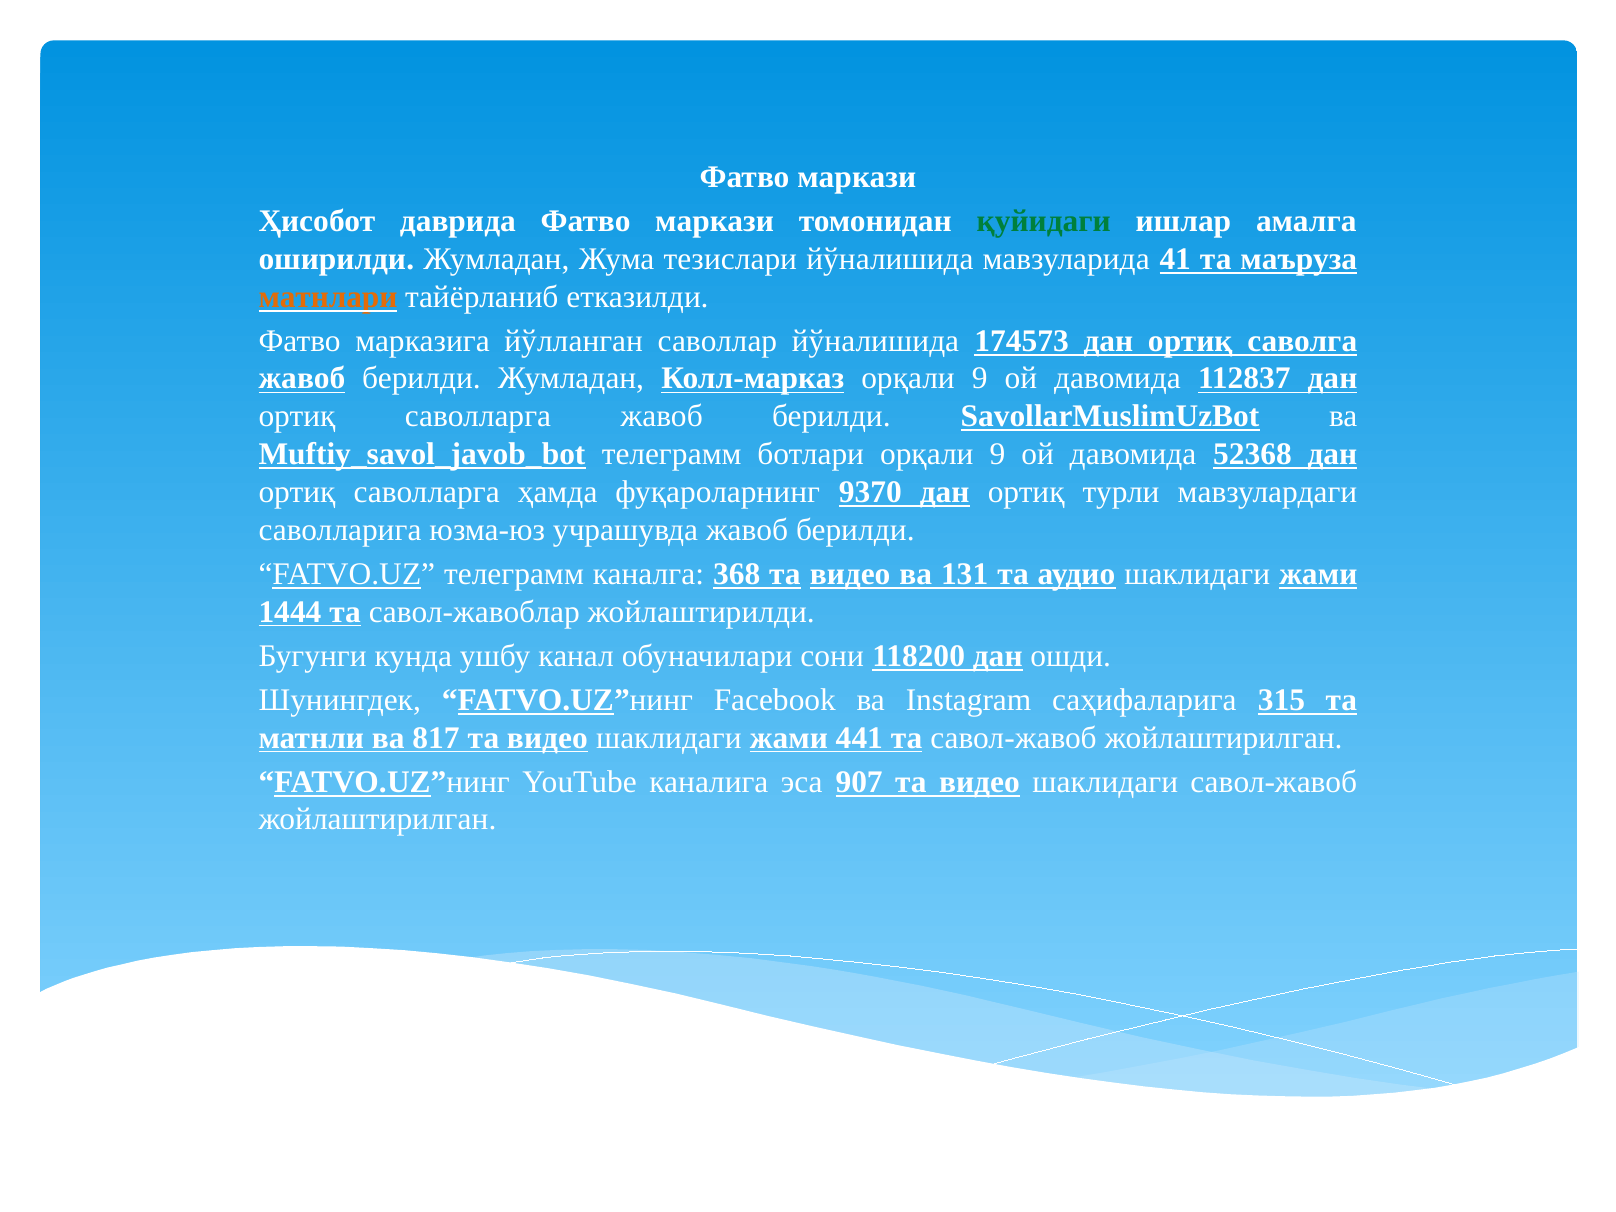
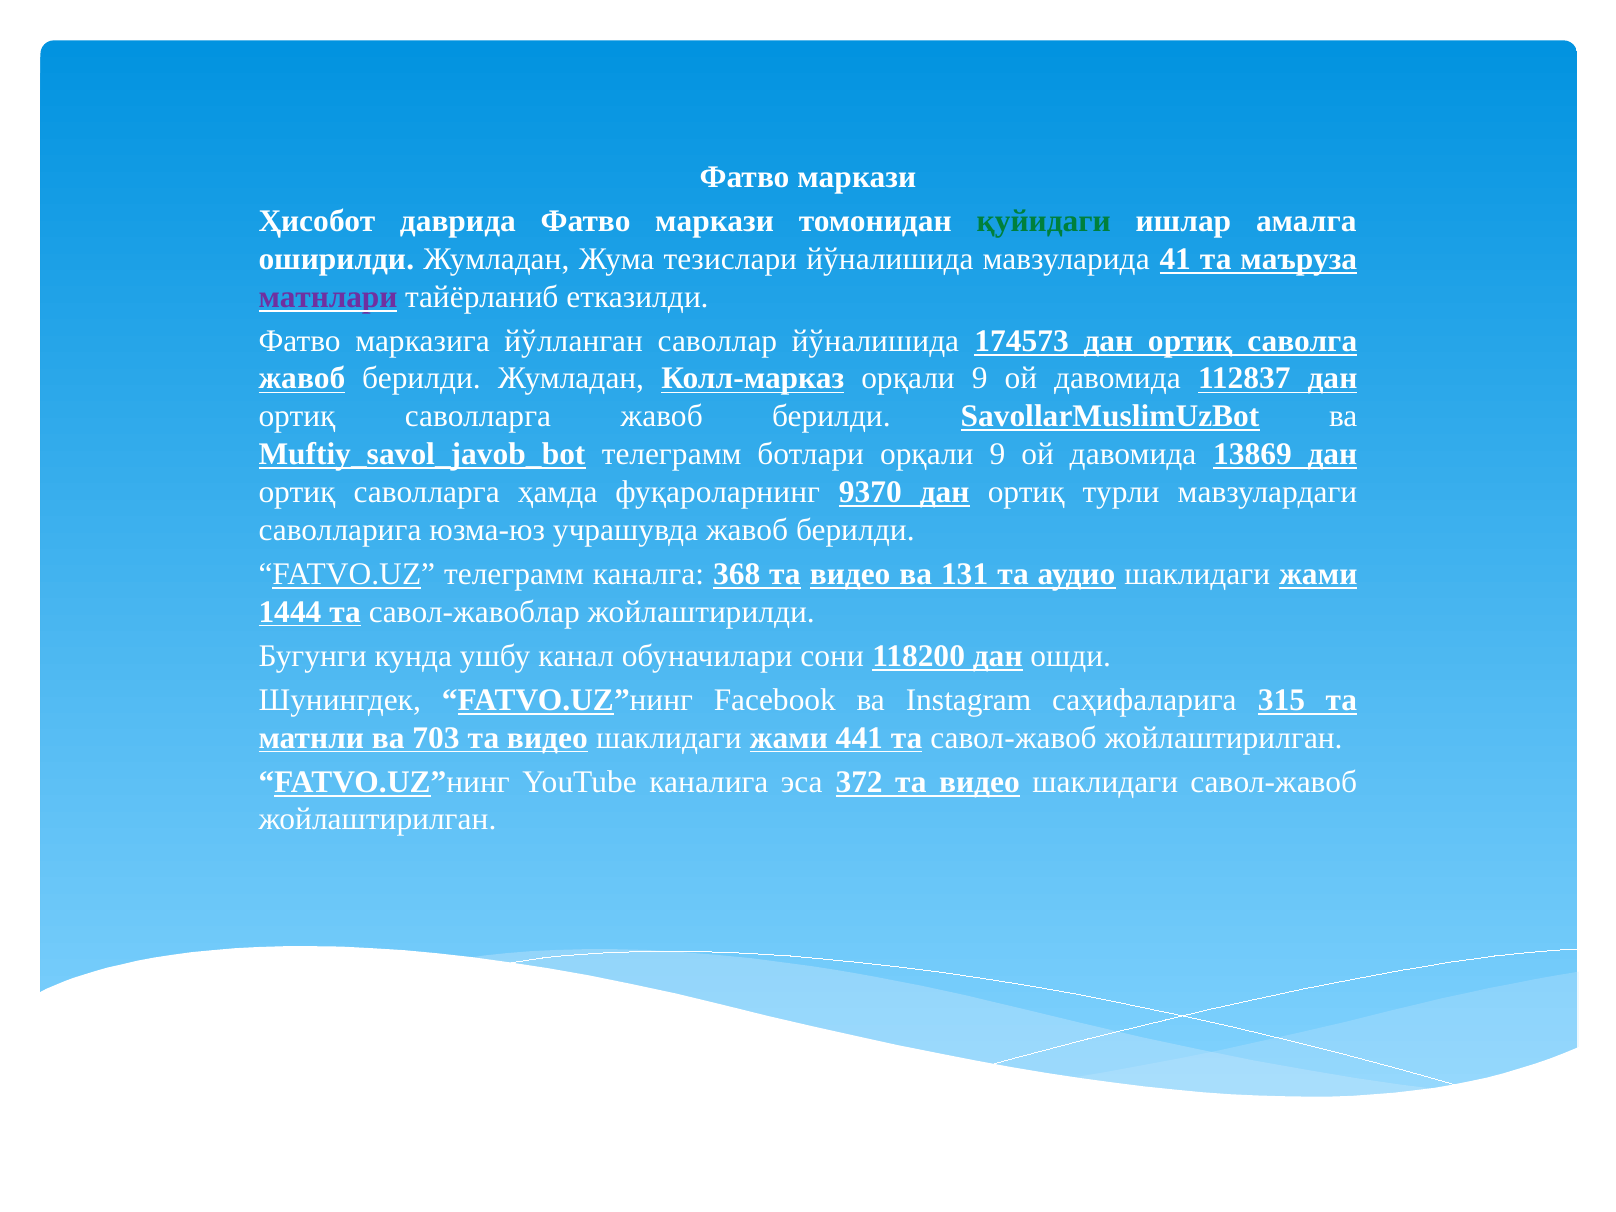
матнлари colour: orange -> purple (328, 297)
52368: 52368 -> 13869 (1252, 454)
817: 817 -> 703 (436, 738)
907: 907 -> 372 (859, 782)
